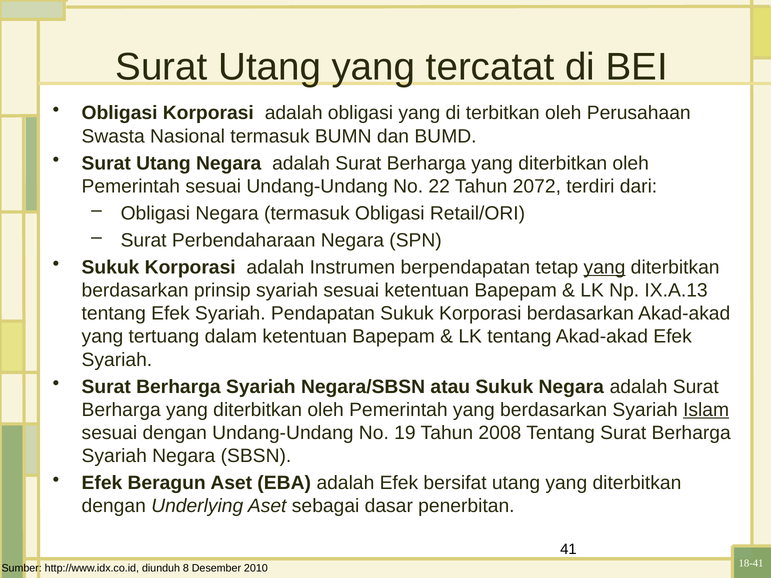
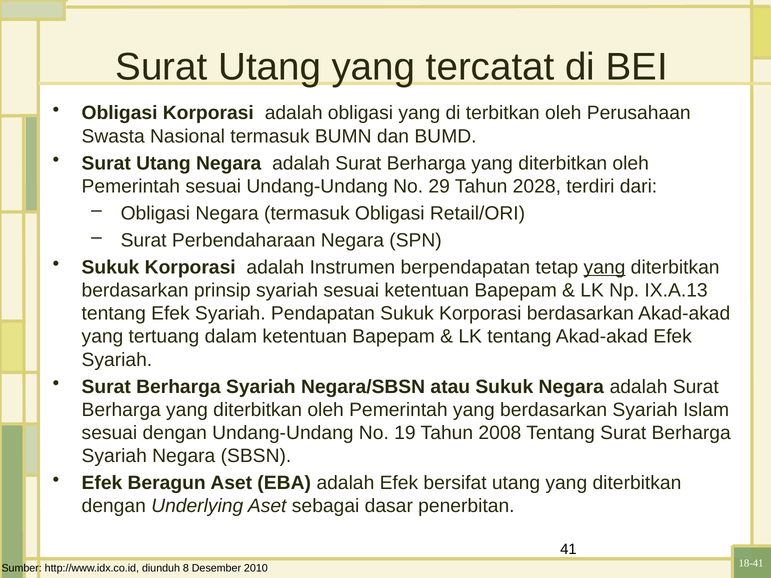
22: 22 -> 29 (439, 186)
2072: 2072 -> 2028 (537, 186)
Islam underline: present -> none (706, 410)
